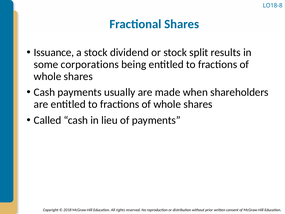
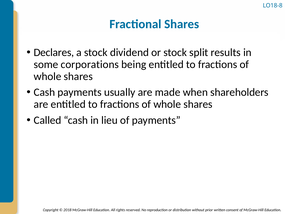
Issuance: Issuance -> Declares (54, 52)
